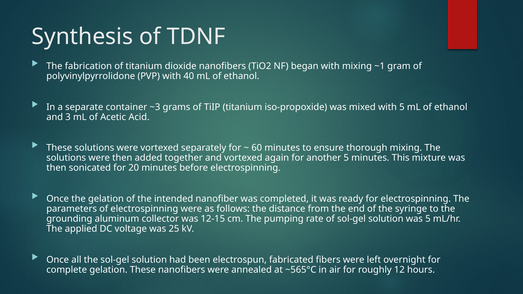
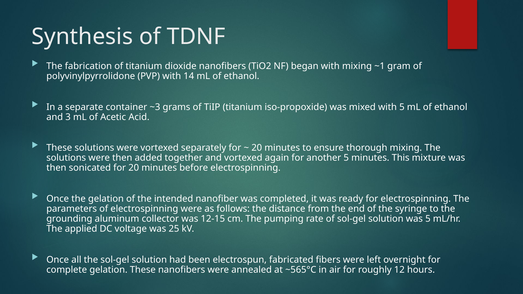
40: 40 -> 14 (189, 76)
60: 60 -> 20 (257, 148)
